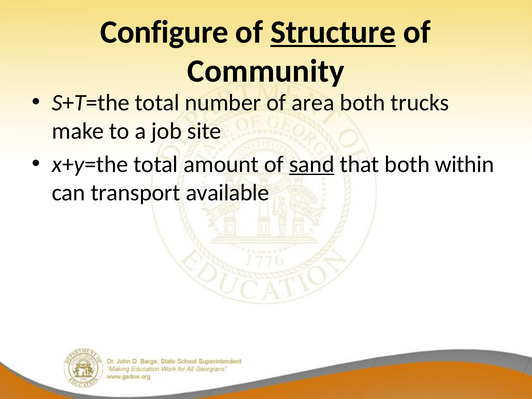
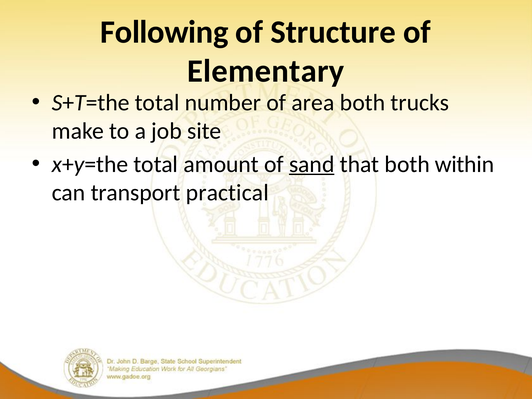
Configure: Configure -> Following (164, 32)
Structure underline: present -> none (333, 32)
Community: Community -> Elementary (266, 71)
available: available -> practical (227, 193)
